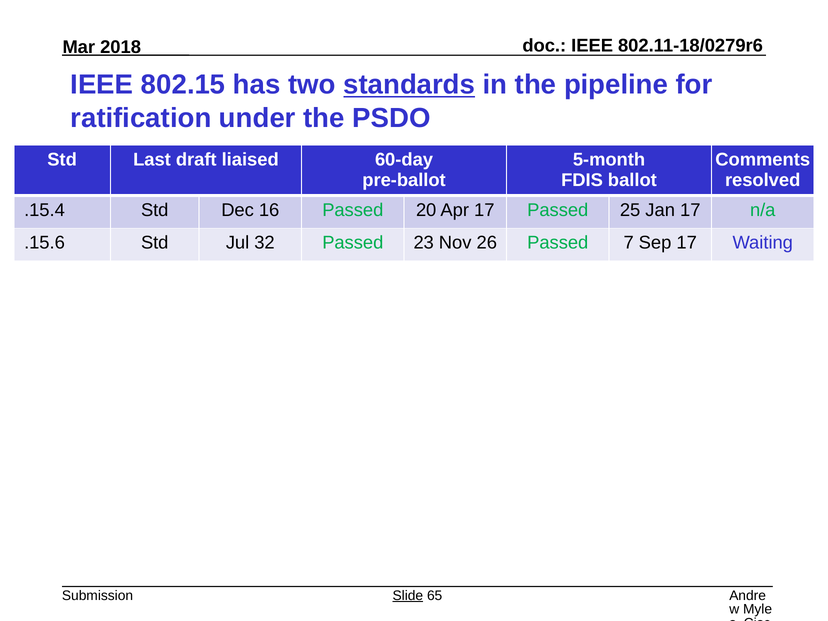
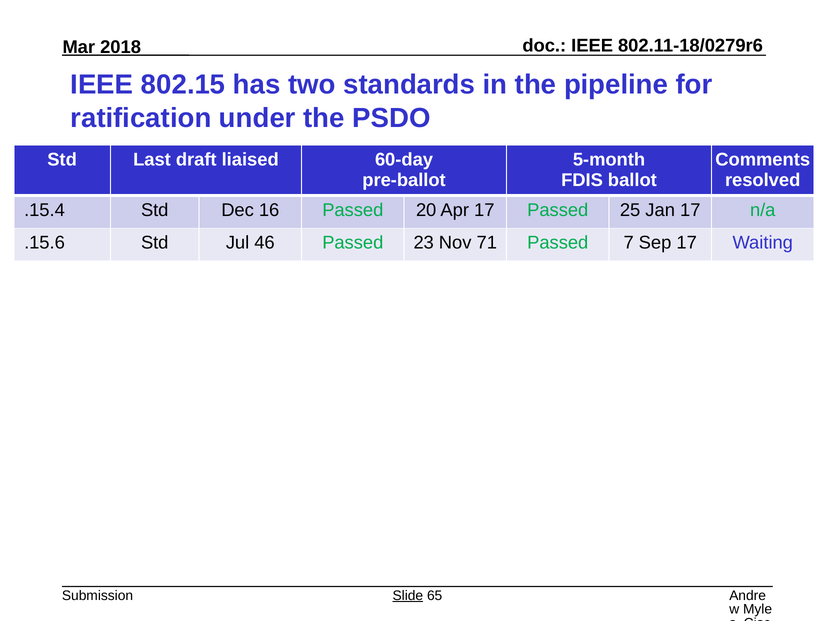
standards underline: present -> none (409, 85)
32: 32 -> 46 (264, 243)
26: 26 -> 71 (487, 243)
